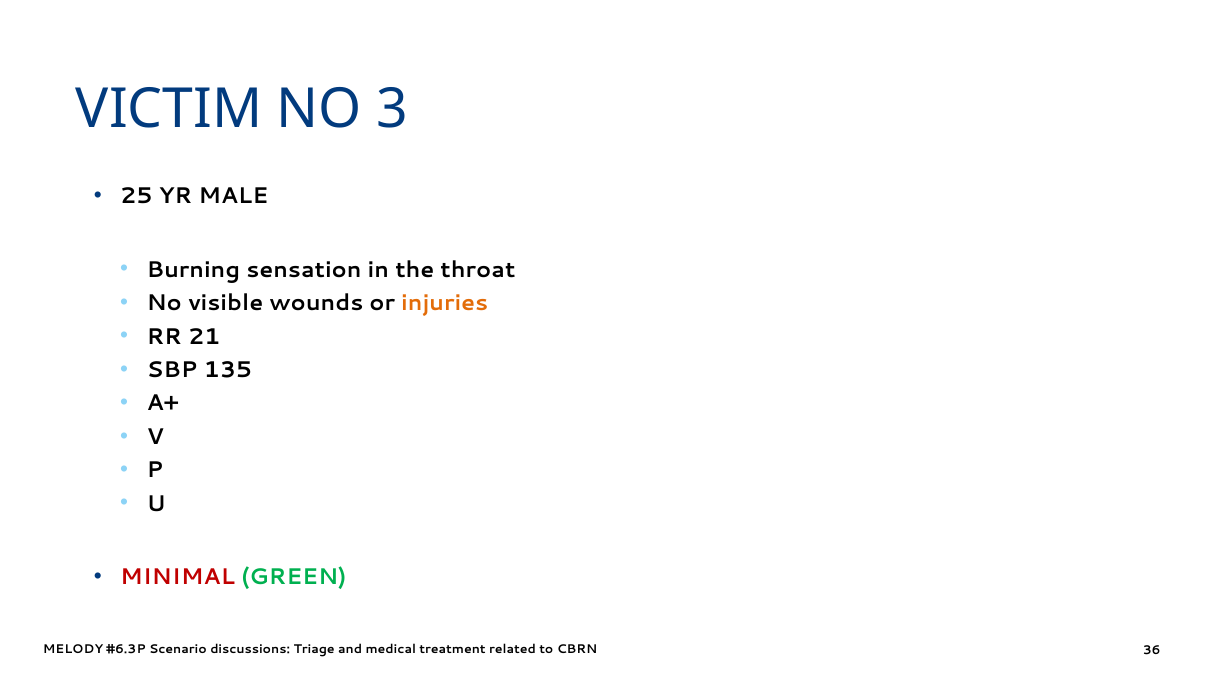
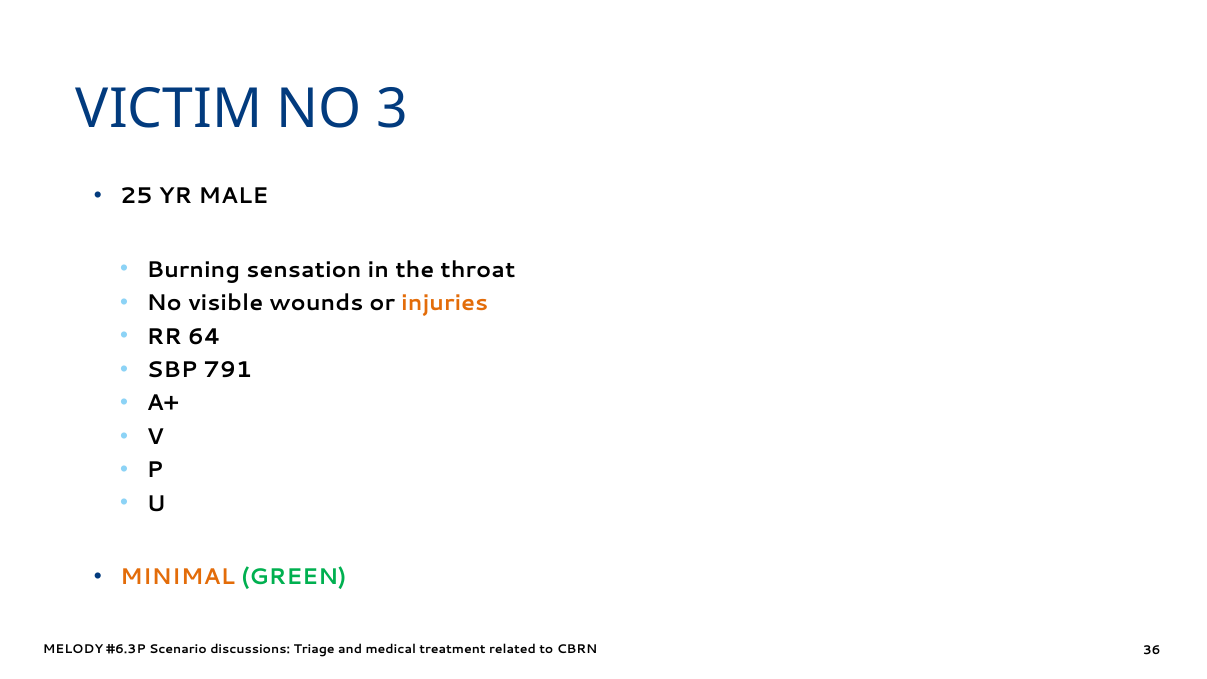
21: 21 -> 64 (204, 337)
135: 135 -> 791 (228, 370)
MINIMAL colour: red -> orange (178, 577)
